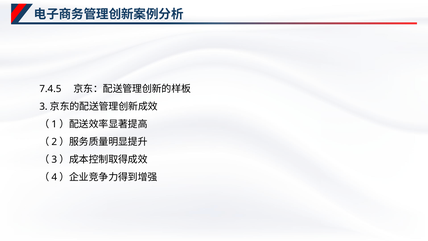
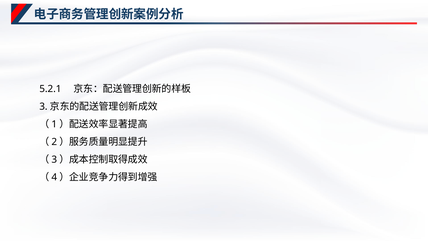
7.4.5: 7.4.5 -> 5.2.1 (50, 89)
